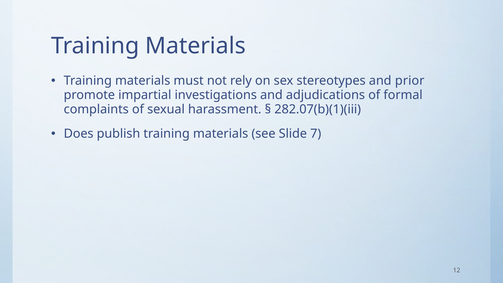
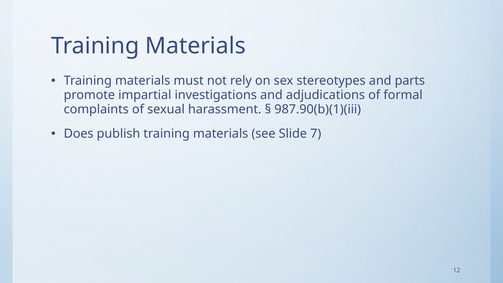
prior: prior -> parts (410, 81)
282.07(b)(1)(iii: 282.07(b)(1)(iii -> 987.90(b)(1)(iii (318, 109)
